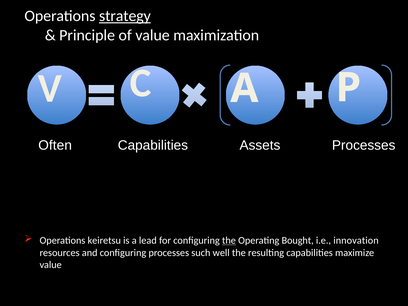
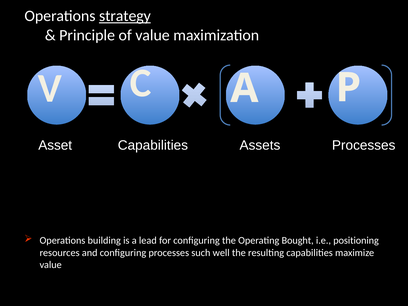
Often: Often -> Asset (55, 145)
keiretsu: keiretsu -> building (104, 240)
the underline: present -> none (229, 240)
innovation: innovation -> positioning (356, 240)
